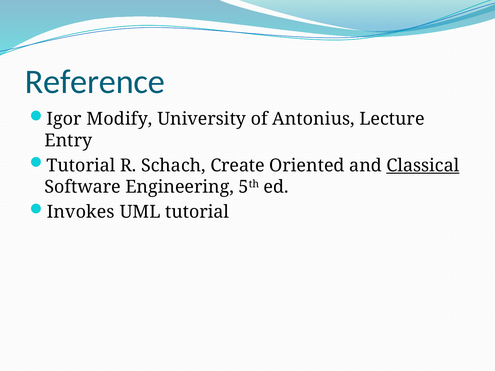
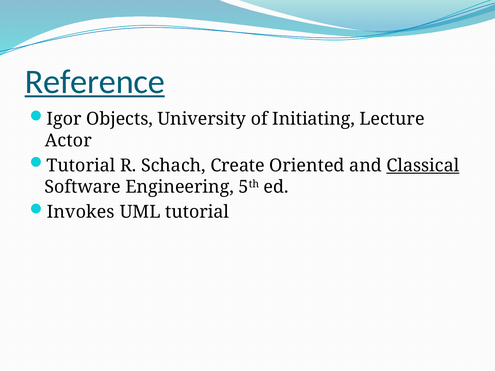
Reference underline: none -> present (95, 82)
Modify: Modify -> Objects (120, 119)
Antonius: Antonius -> Initiating (314, 119)
Entry: Entry -> Actor (68, 141)
